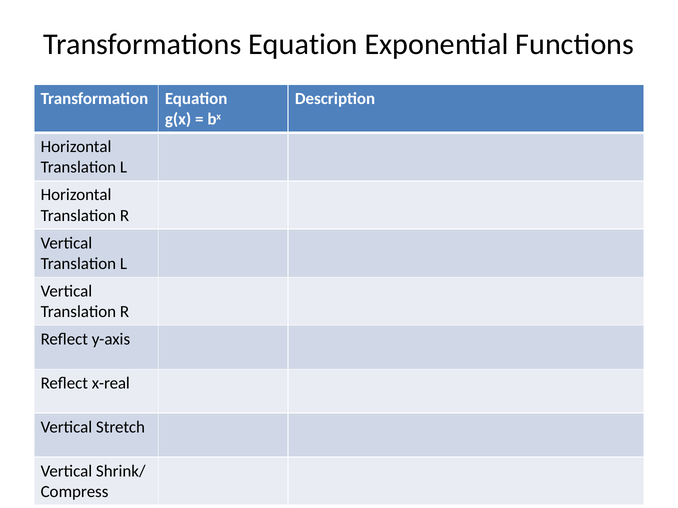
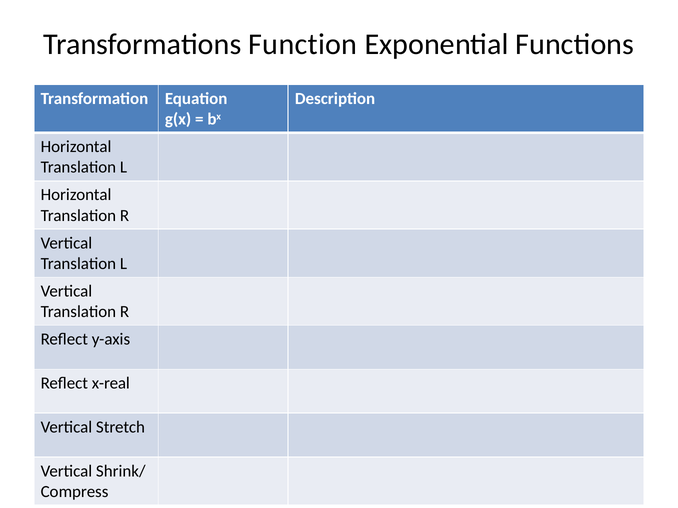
Transformations Equation: Equation -> Function (303, 44)
